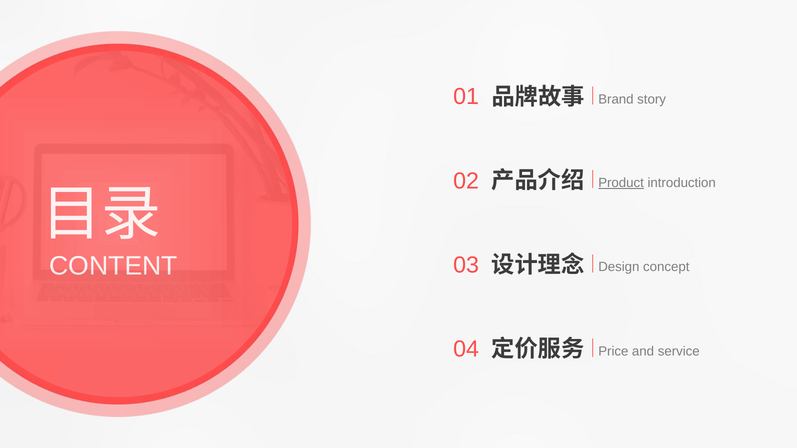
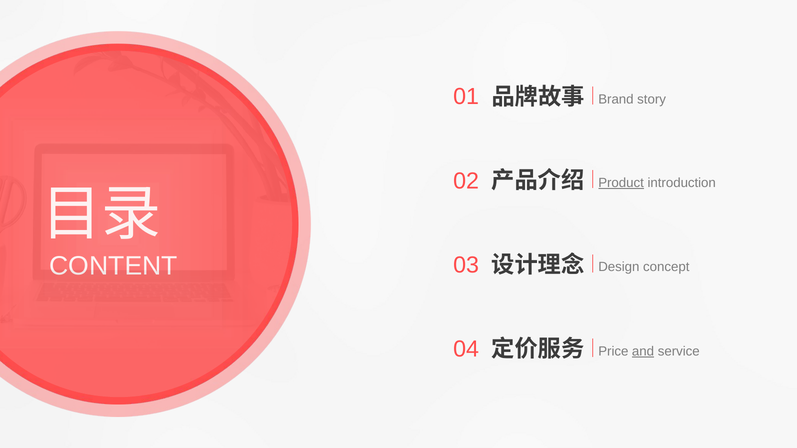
and underline: none -> present (643, 352)
